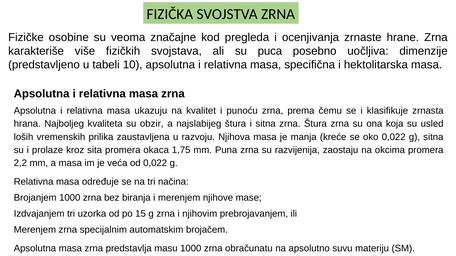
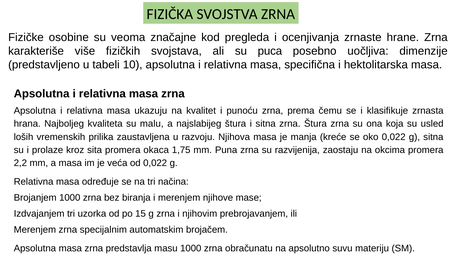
obzir: obzir -> malu (152, 124)
